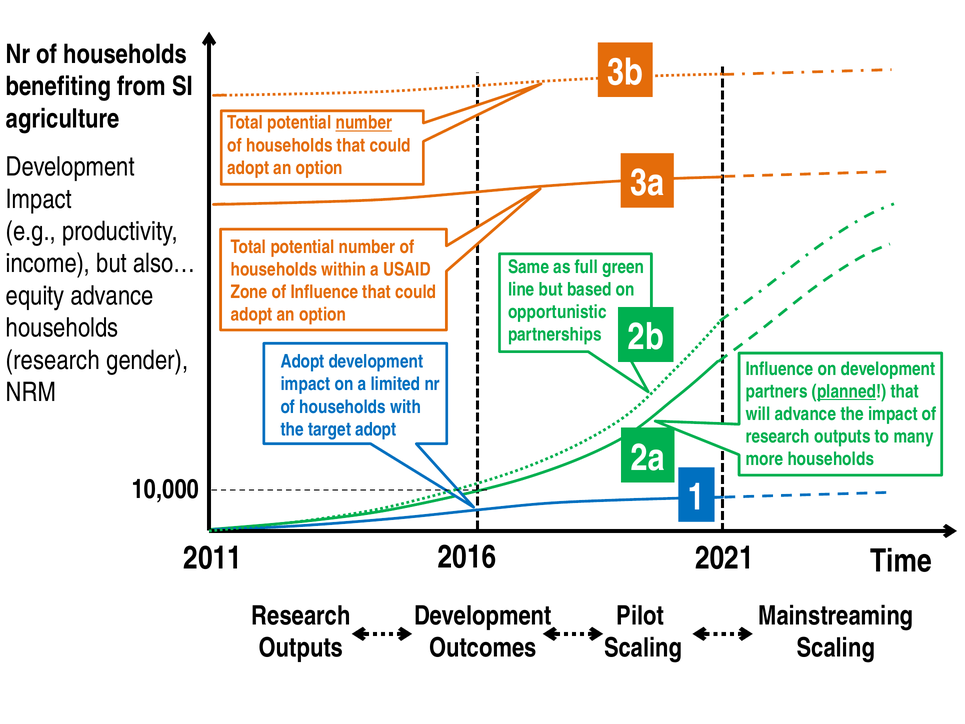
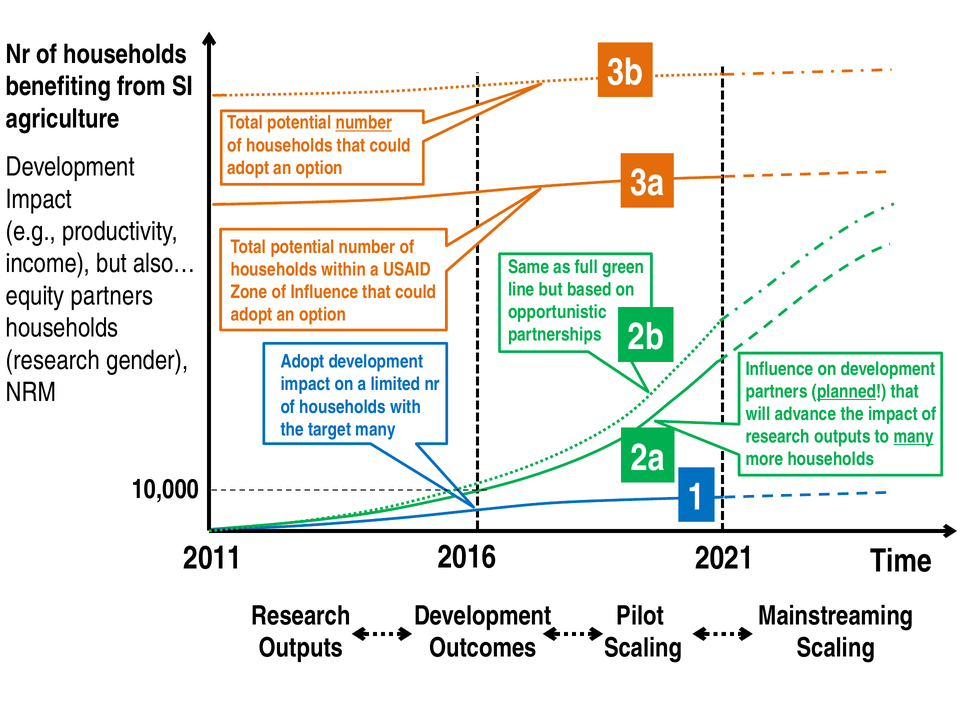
equity advance: advance -> partners (112, 296)
target adopt: adopt -> many (376, 429)
many underline: none -> present (914, 436)
